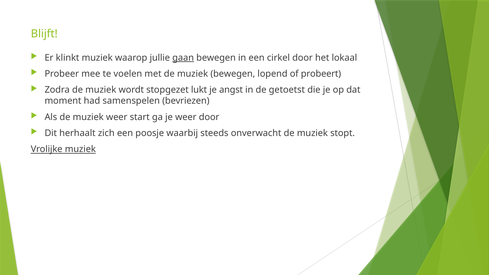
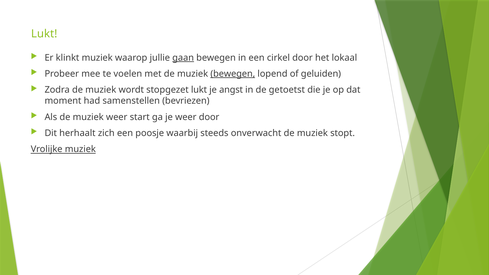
Blijft: Blijft -> Lukt (44, 34)
bewegen underline: none -> present (233, 74)
probeert: probeert -> geluiden (321, 74)
samenspelen: samenspelen -> samenstellen (131, 101)
